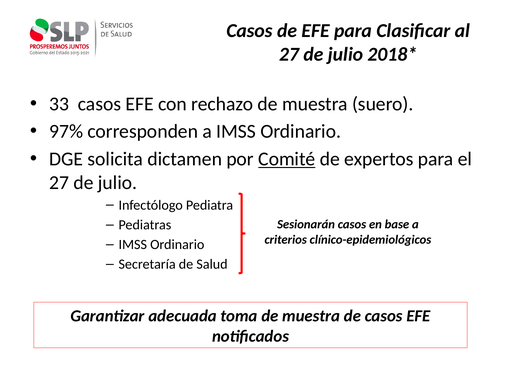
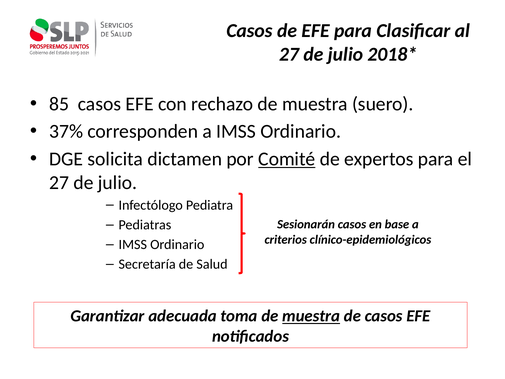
33: 33 -> 85 (59, 104)
97%: 97% -> 37% (66, 131)
muestra underline: none -> present (311, 316)
